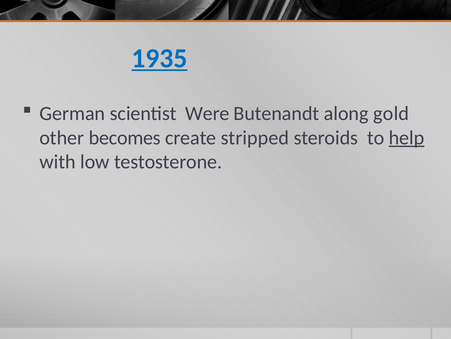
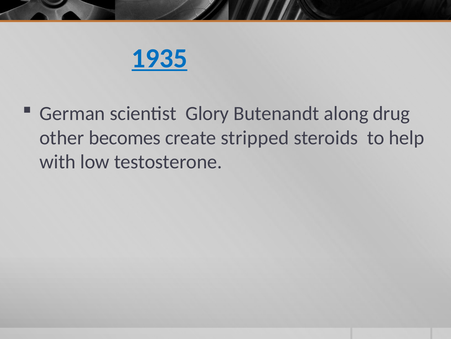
Were: Were -> Glory (207, 113)
gold: gold -> drug (391, 113)
help underline: present -> none (407, 137)
